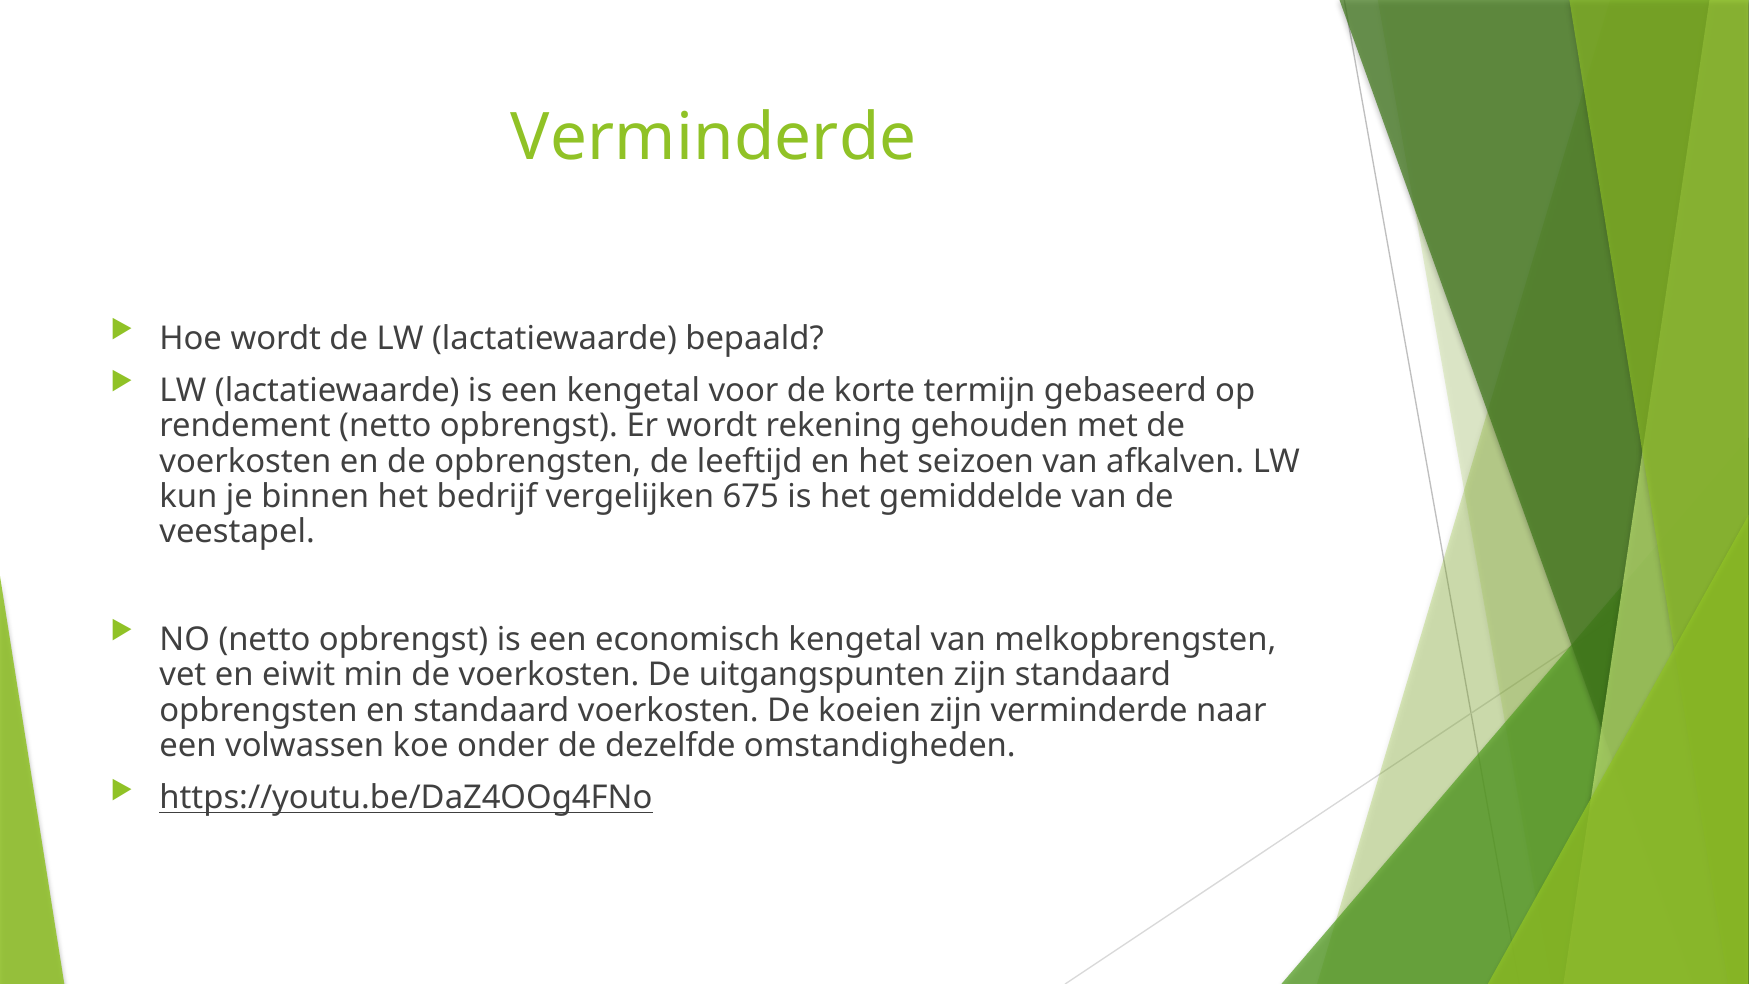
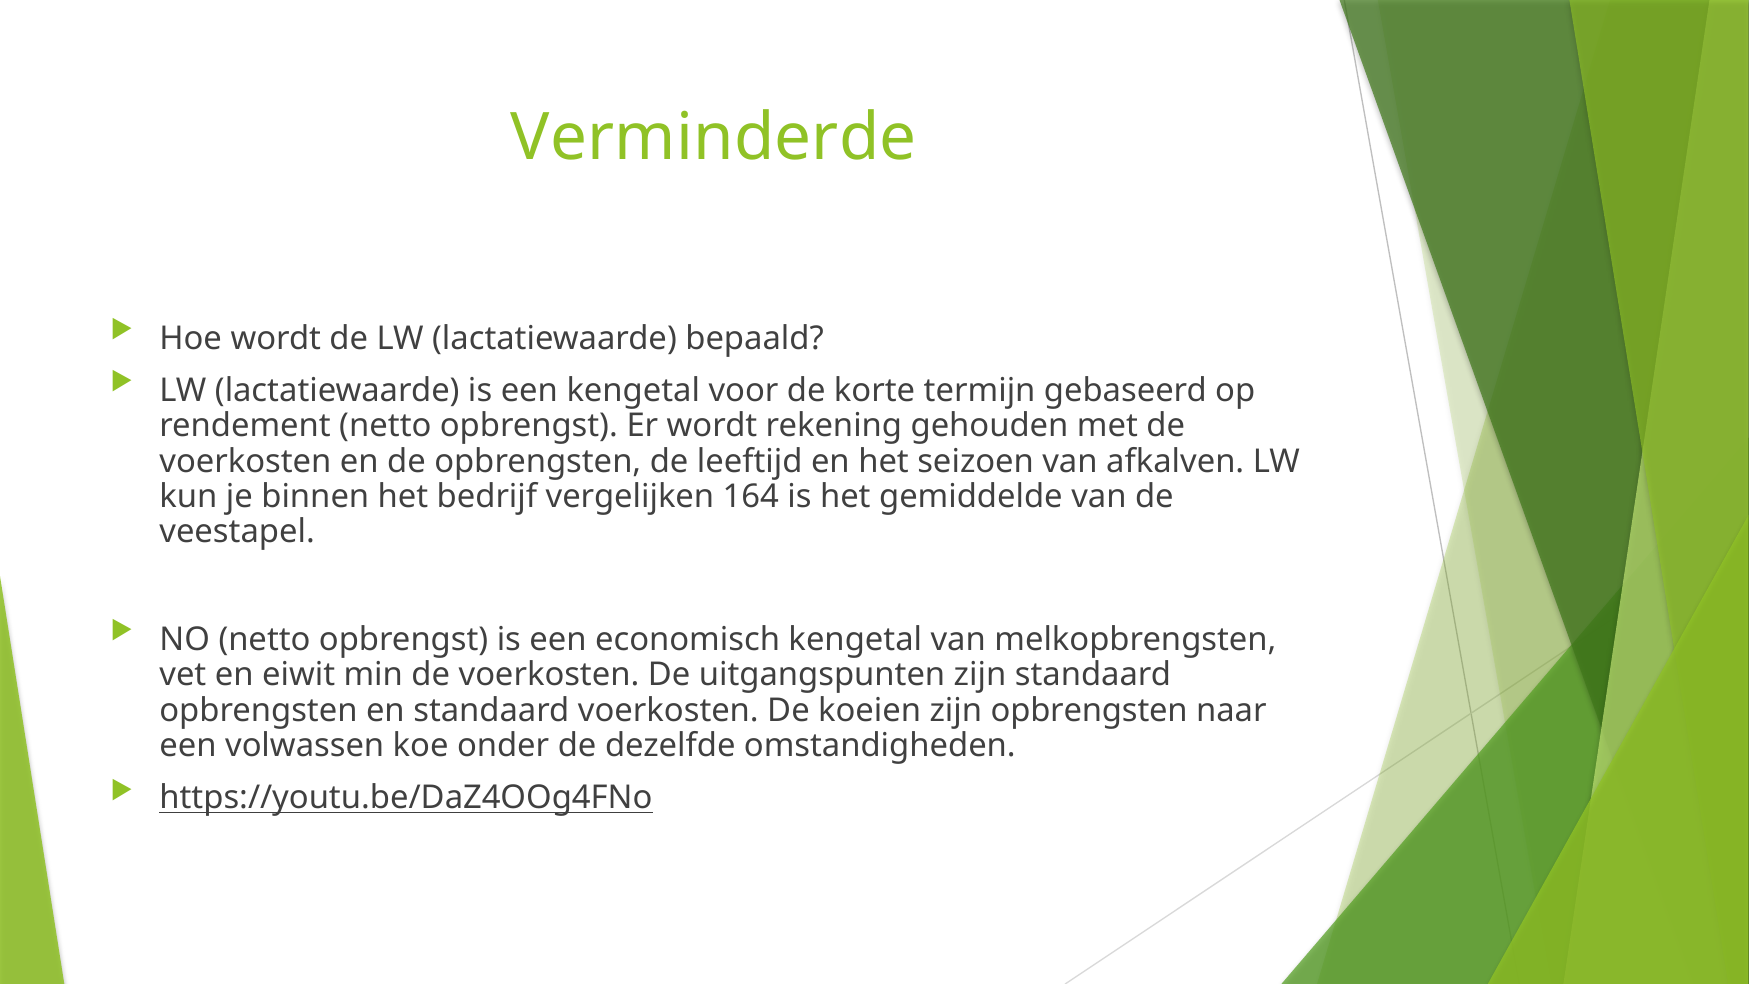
675: 675 -> 164 (751, 497)
zijn verminderde: verminderde -> opbrengsten (1089, 710)
